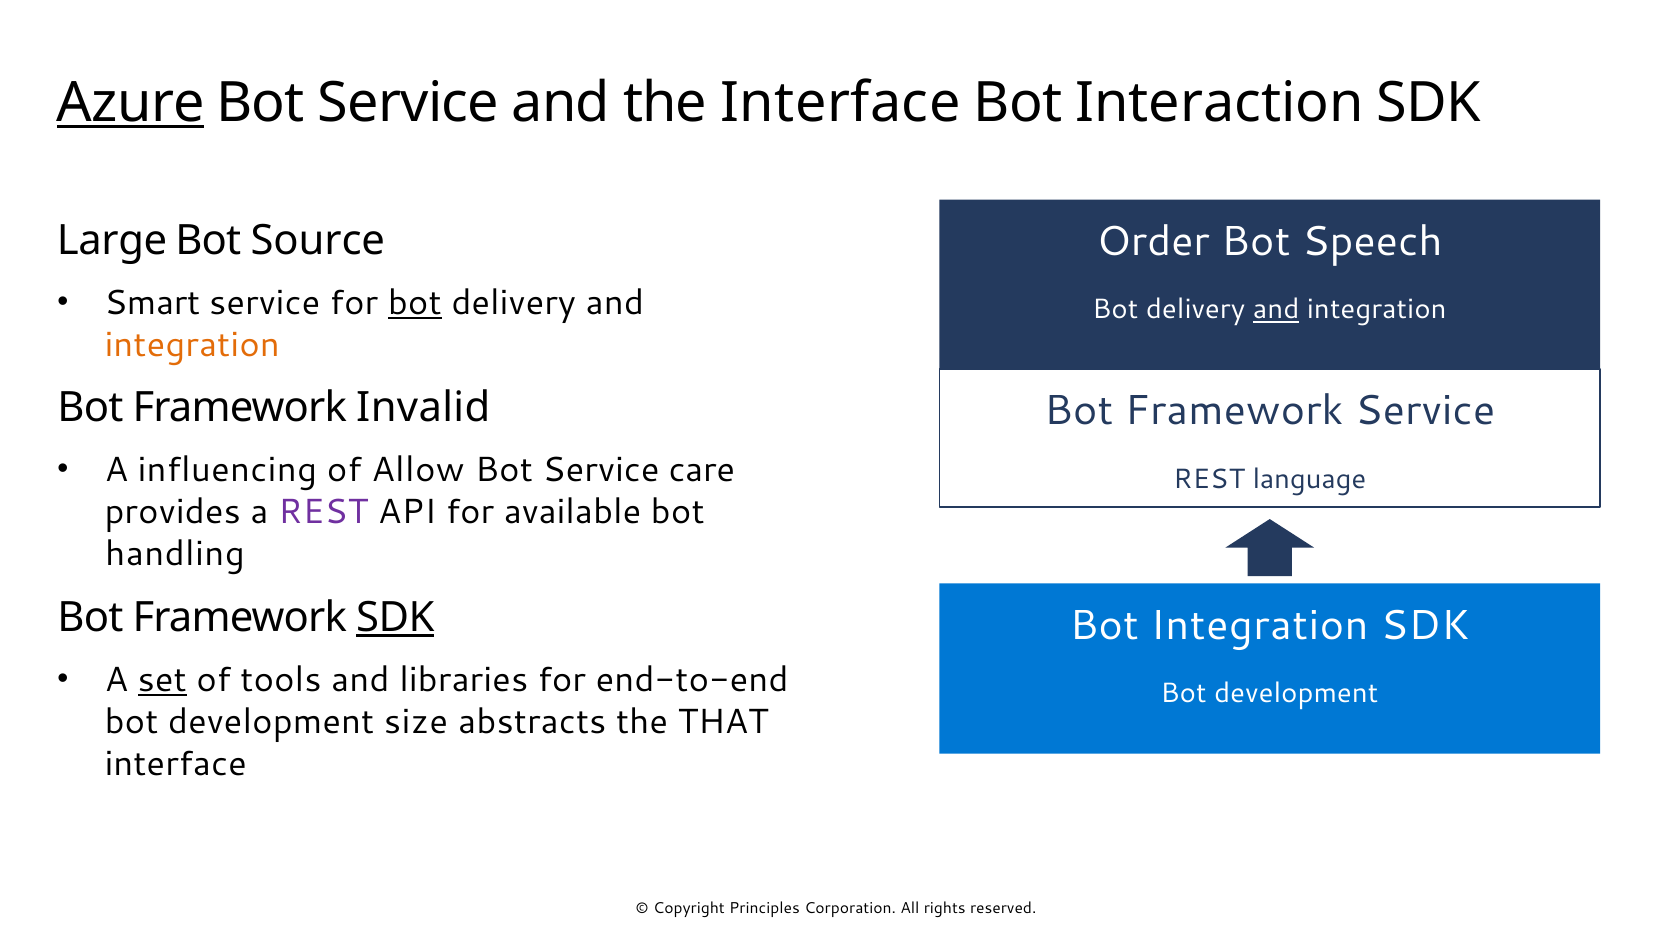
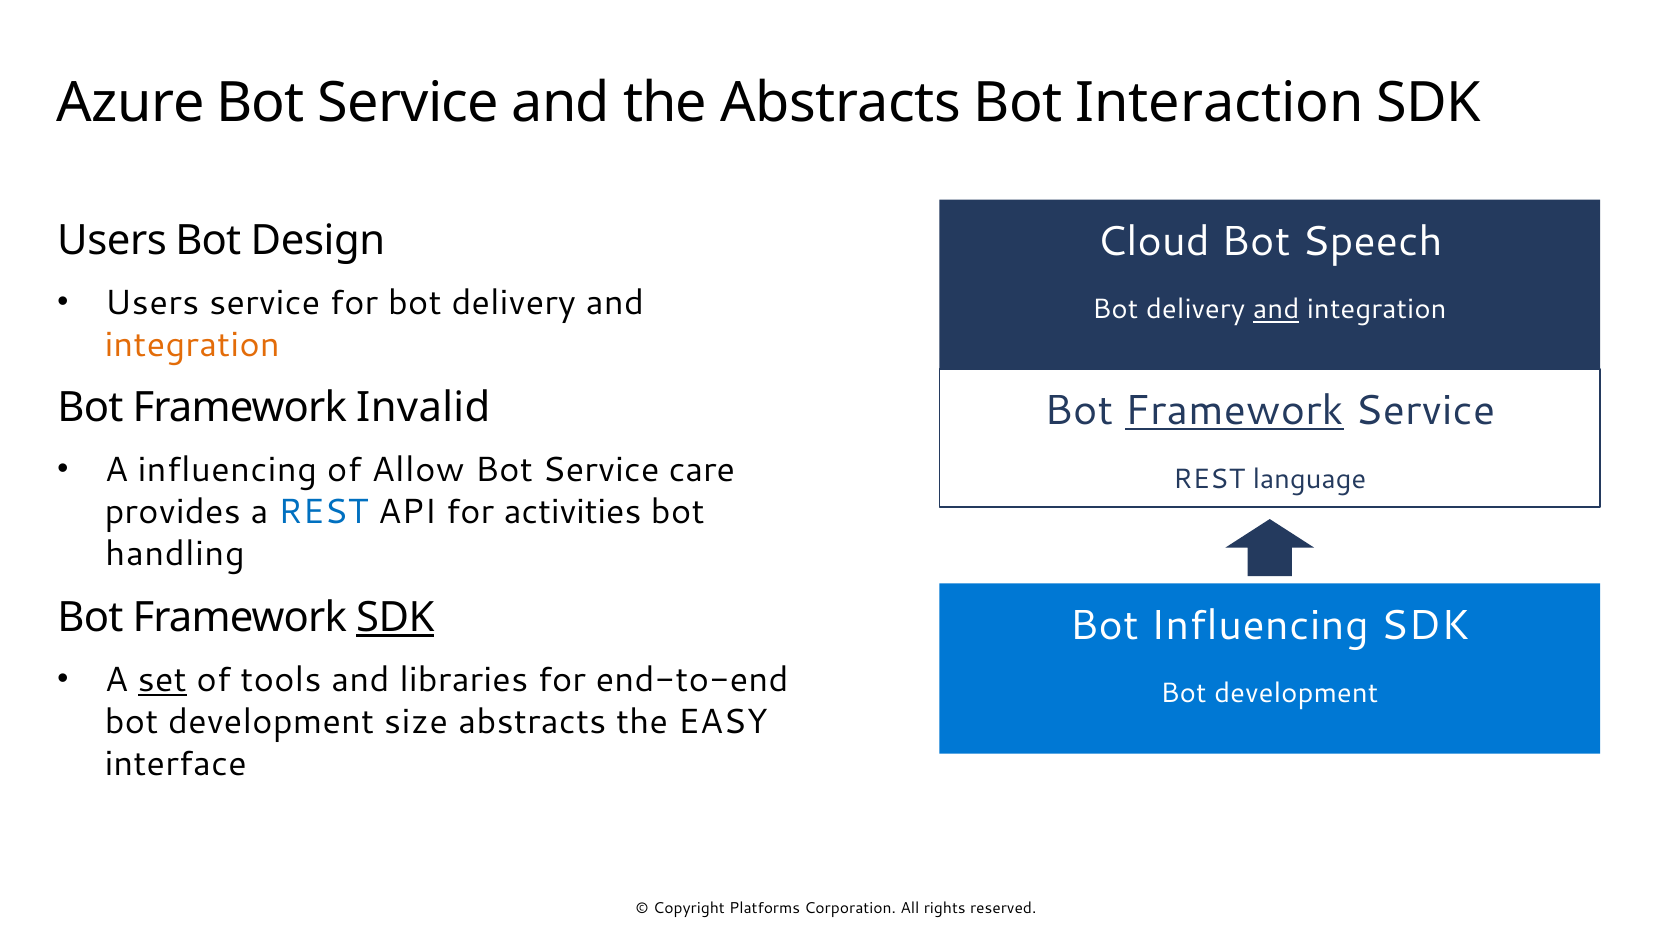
Azure underline: present -> none (131, 103)
the Interface: Interface -> Abstracts (841, 103)
Order: Order -> Cloud (1153, 242)
Large: Large -> Users (112, 240)
Source: Source -> Design (318, 240)
Smart: Smart -> Users (152, 303)
bot underline: present -> none (415, 303)
Framework underline: none -> present (1234, 411)
REST colour: purple -> blue (323, 513)
available: available -> activities (573, 513)
Bot Integration: Integration -> Influencing (1260, 626)
THAT: THAT -> EASY (723, 722)
Principles: Principles -> Platforms (765, 909)
